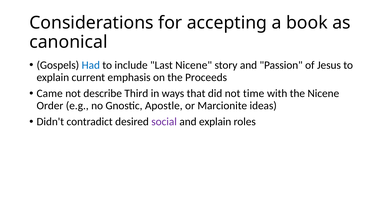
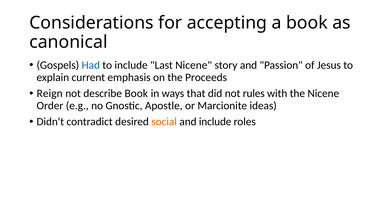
Came: Came -> Reign (50, 93)
describe Third: Third -> Book (136, 93)
time: time -> rules (254, 93)
social colour: purple -> orange (164, 122)
and explain: explain -> include (215, 122)
